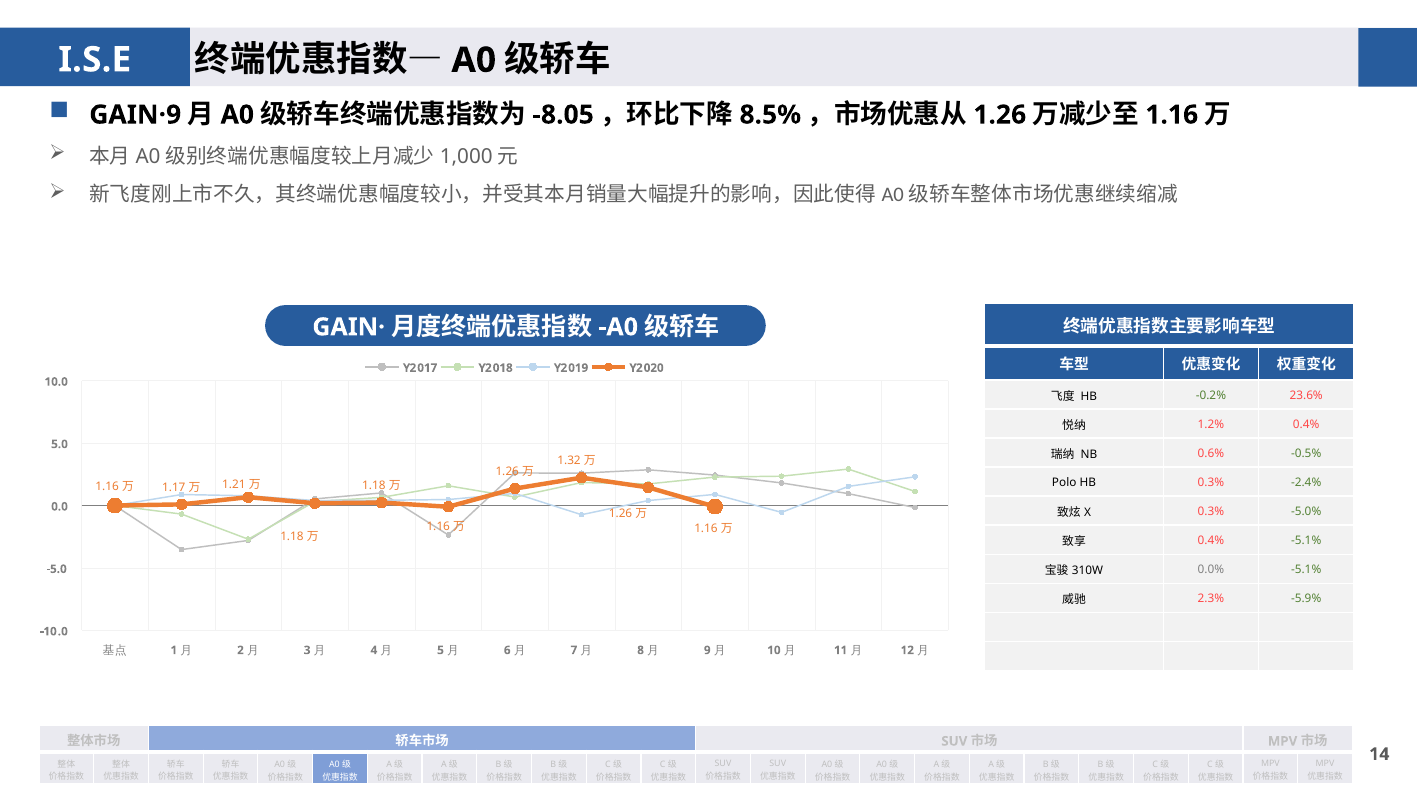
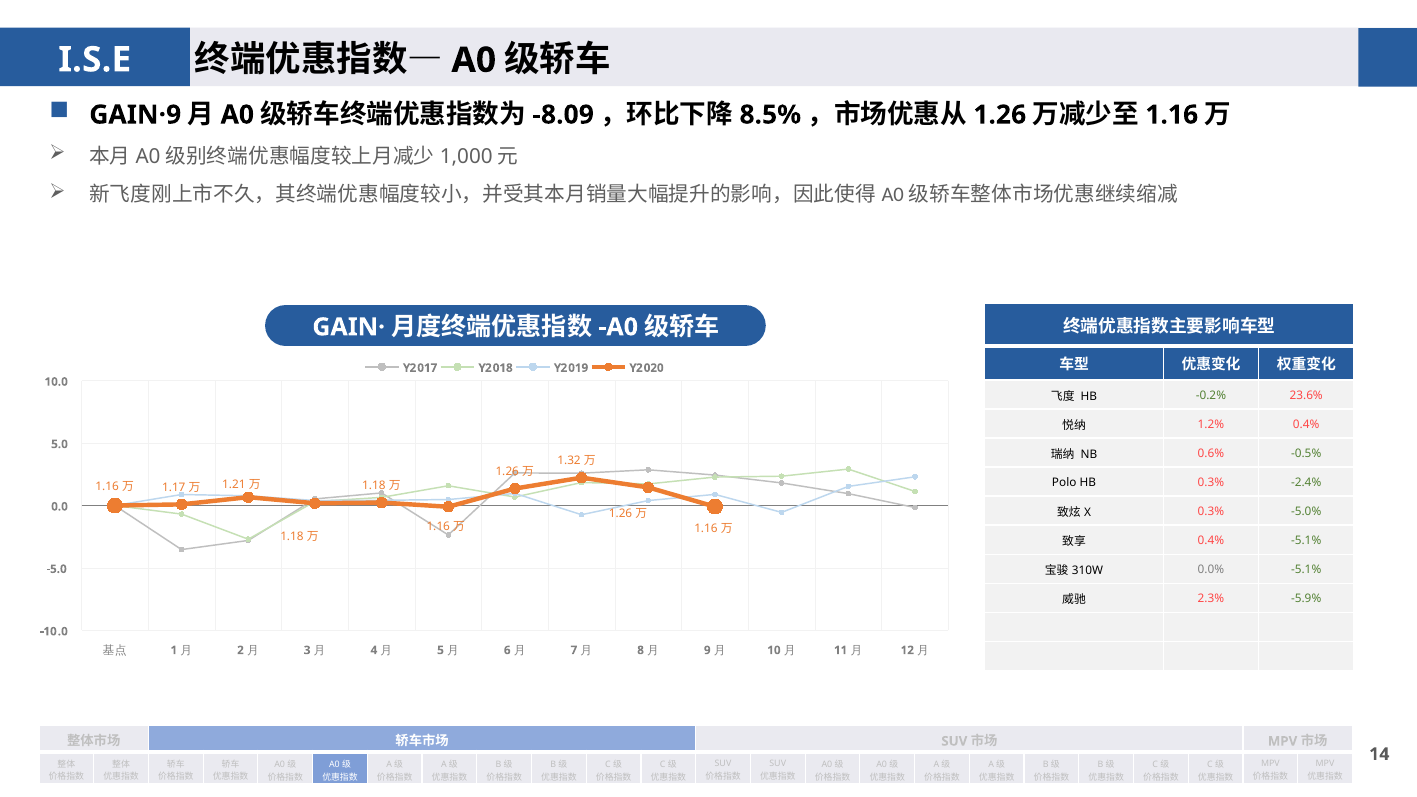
-8.05: -8.05 -> -8.09 (563, 115)
